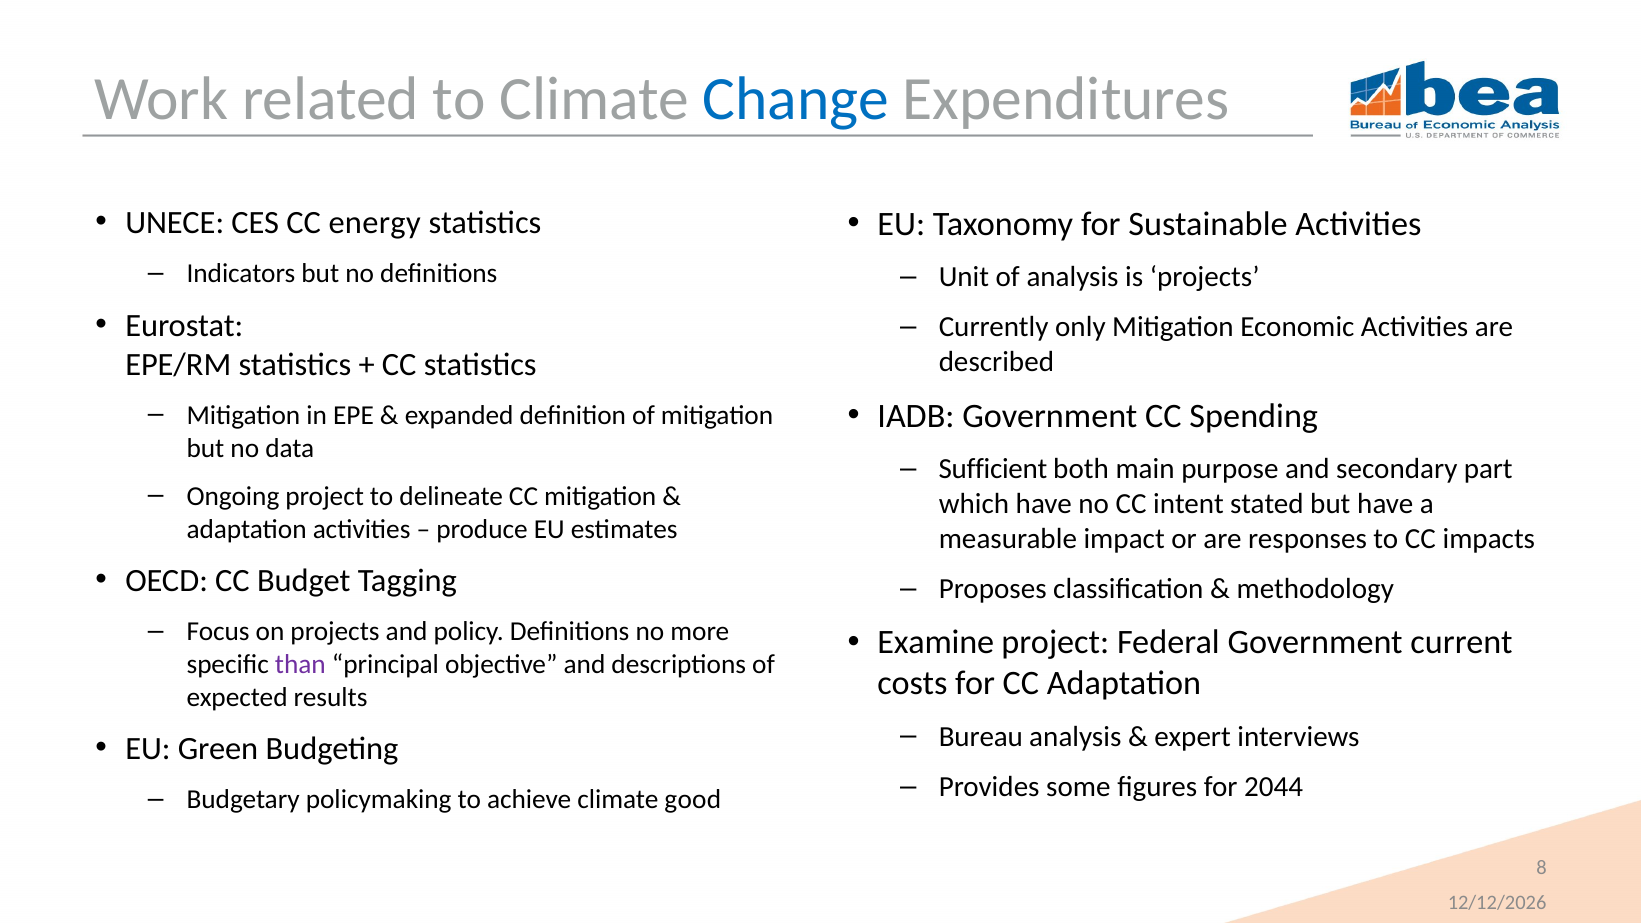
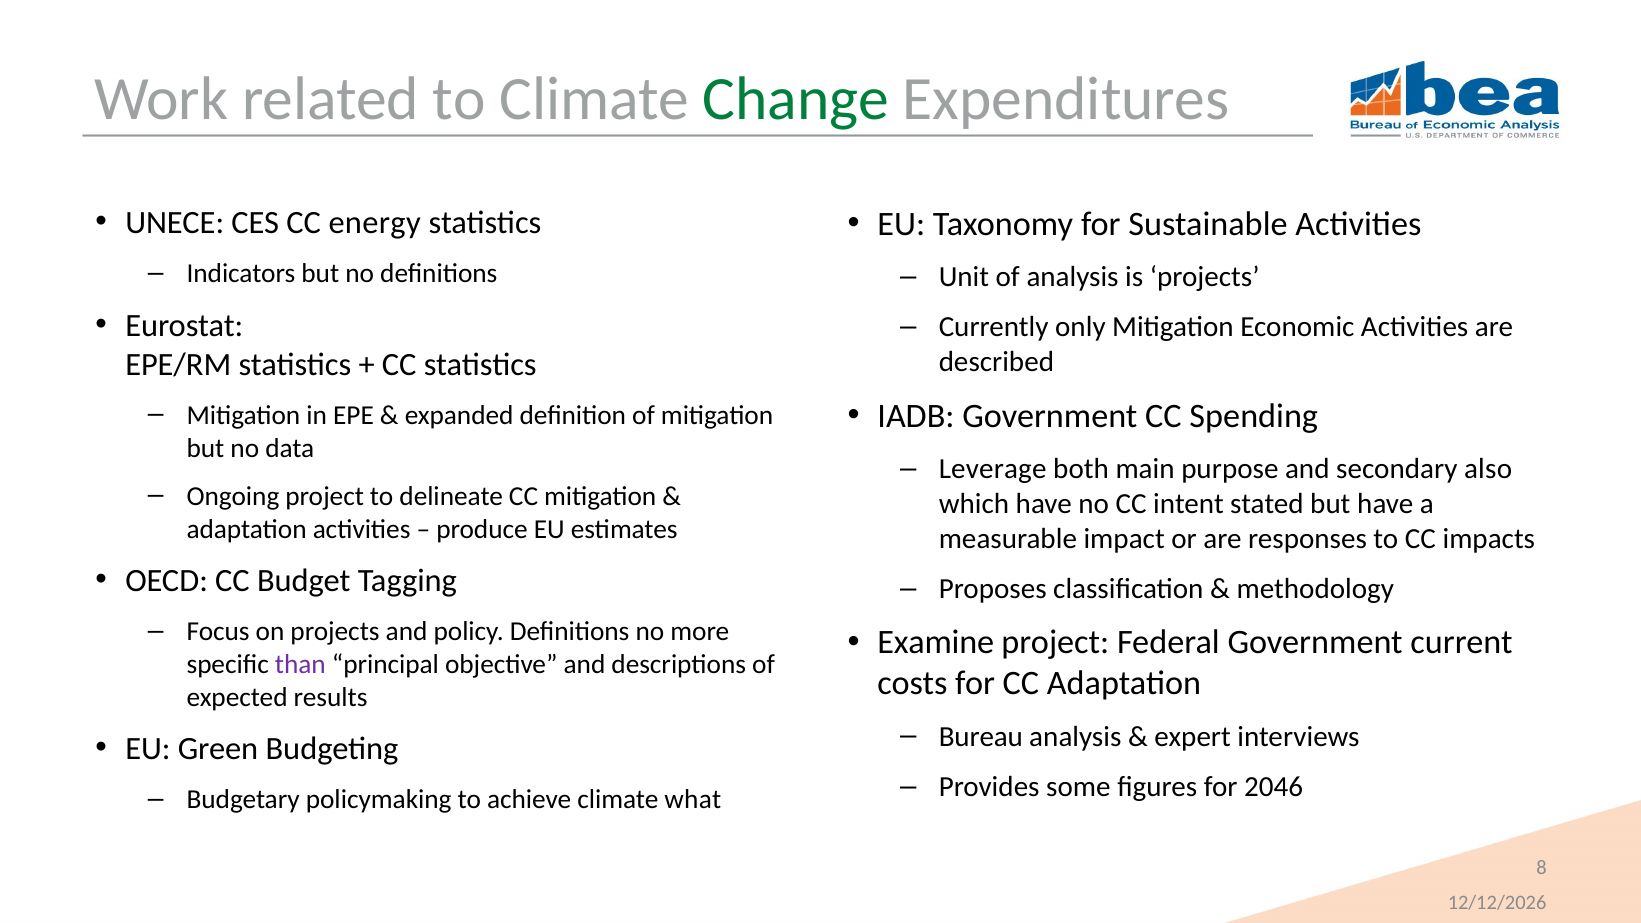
Change colour: blue -> green (796, 100)
Sufficient: Sufficient -> Leverage (993, 469)
part: part -> also (1488, 469)
2044: 2044 -> 2046 (1274, 787)
good: good -> what (693, 800)
